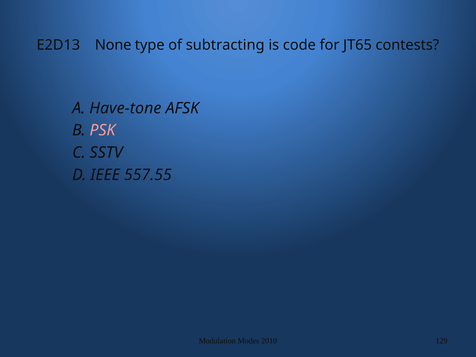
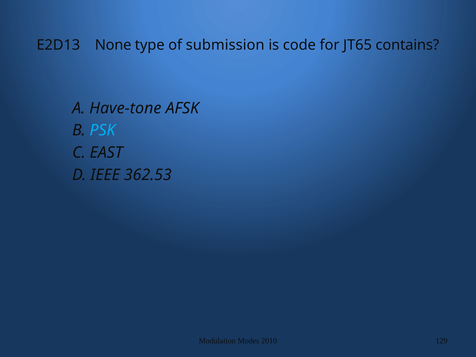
subtracting: subtracting -> submission (225, 45)
contests: contests -> contains (407, 45)
PSK colour: pink -> light blue (103, 130)
SSTV: SSTV -> EAST (106, 153)
557.55: 557.55 -> 362.53 (148, 175)
